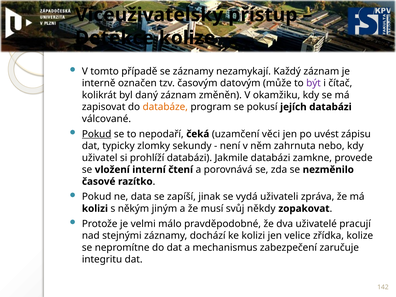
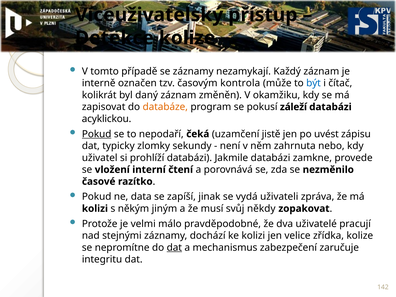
datovým: datovým -> kontrola (240, 83)
být colour: purple -> blue (314, 83)
jejích: jejích -> záleží (293, 107)
válcované: válcované -> acyklickou (107, 119)
věci: věci -> jistě (271, 134)
dat underline: none -> present (174, 248)
